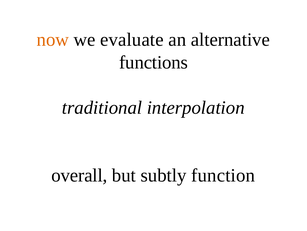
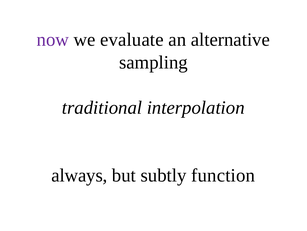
now colour: orange -> purple (53, 40)
functions: functions -> sampling (153, 62)
overall: overall -> always (79, 175)
